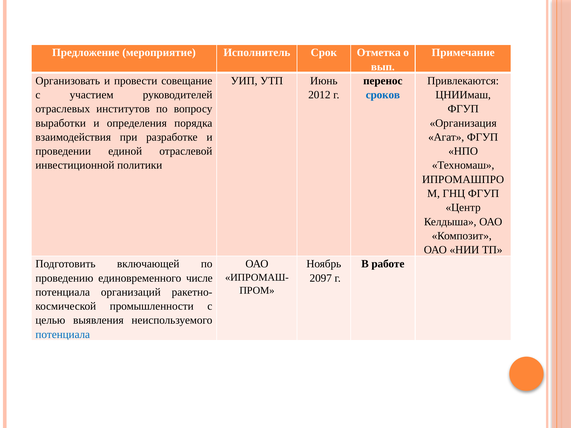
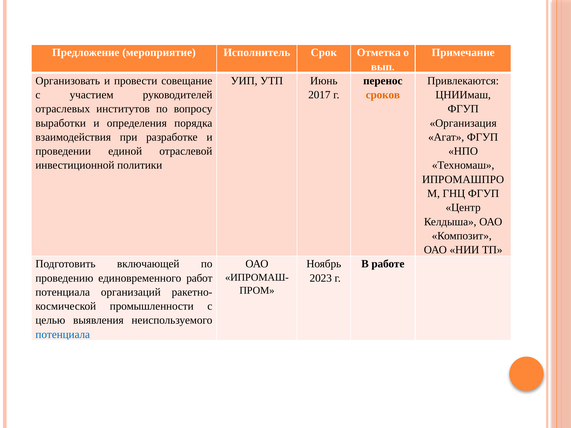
2012: 2012 -> 2017 (319, 95)
сроков colour: blue -> orange (383, 95)
числе: числе -> работ (199, 278)
2097: 2097 -> 2023 (321, 278)
